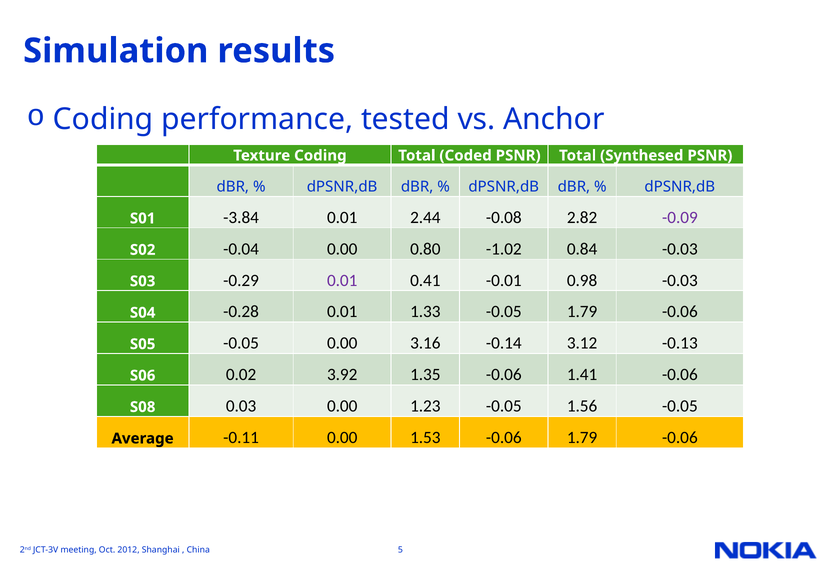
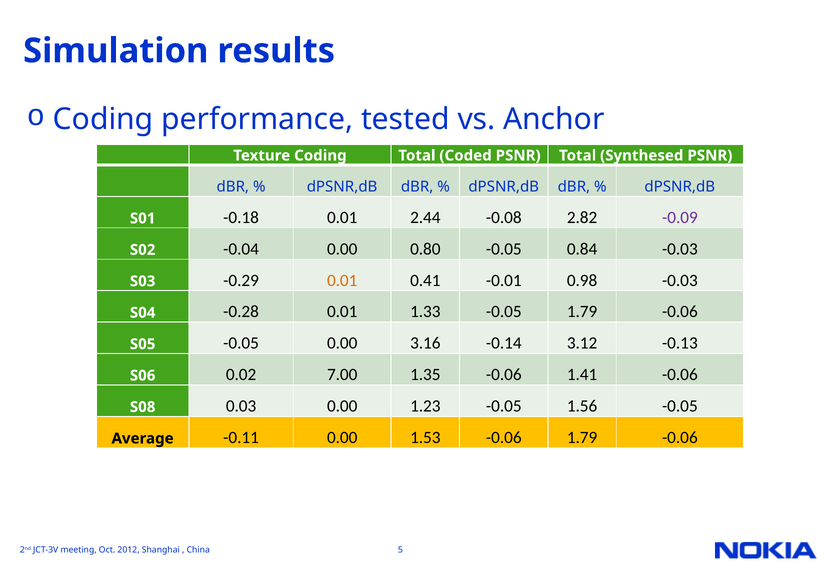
-3.84: -3.84 -> -0.18 (241, 217)
0.80 -1.02: -1.02 -> -0.05 (504, 249)
0.01 colour: purple -> orange (342, 280)
3.92: 3.92 -> 7.00 (342, 374)
